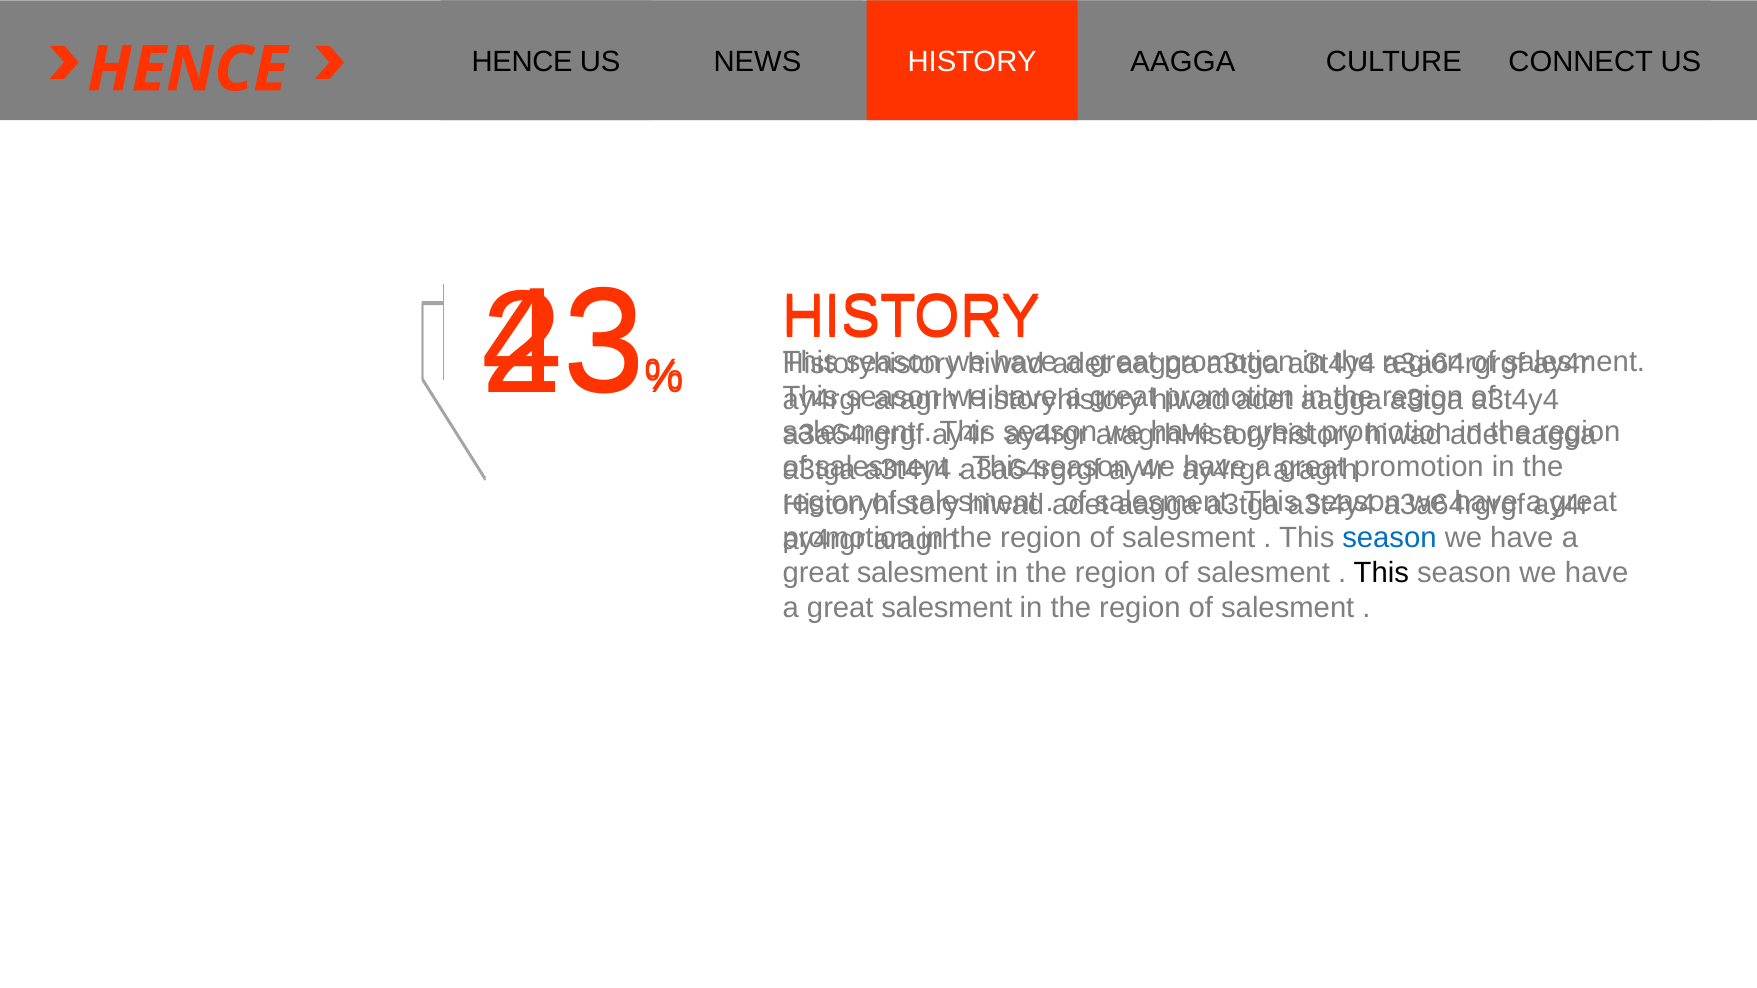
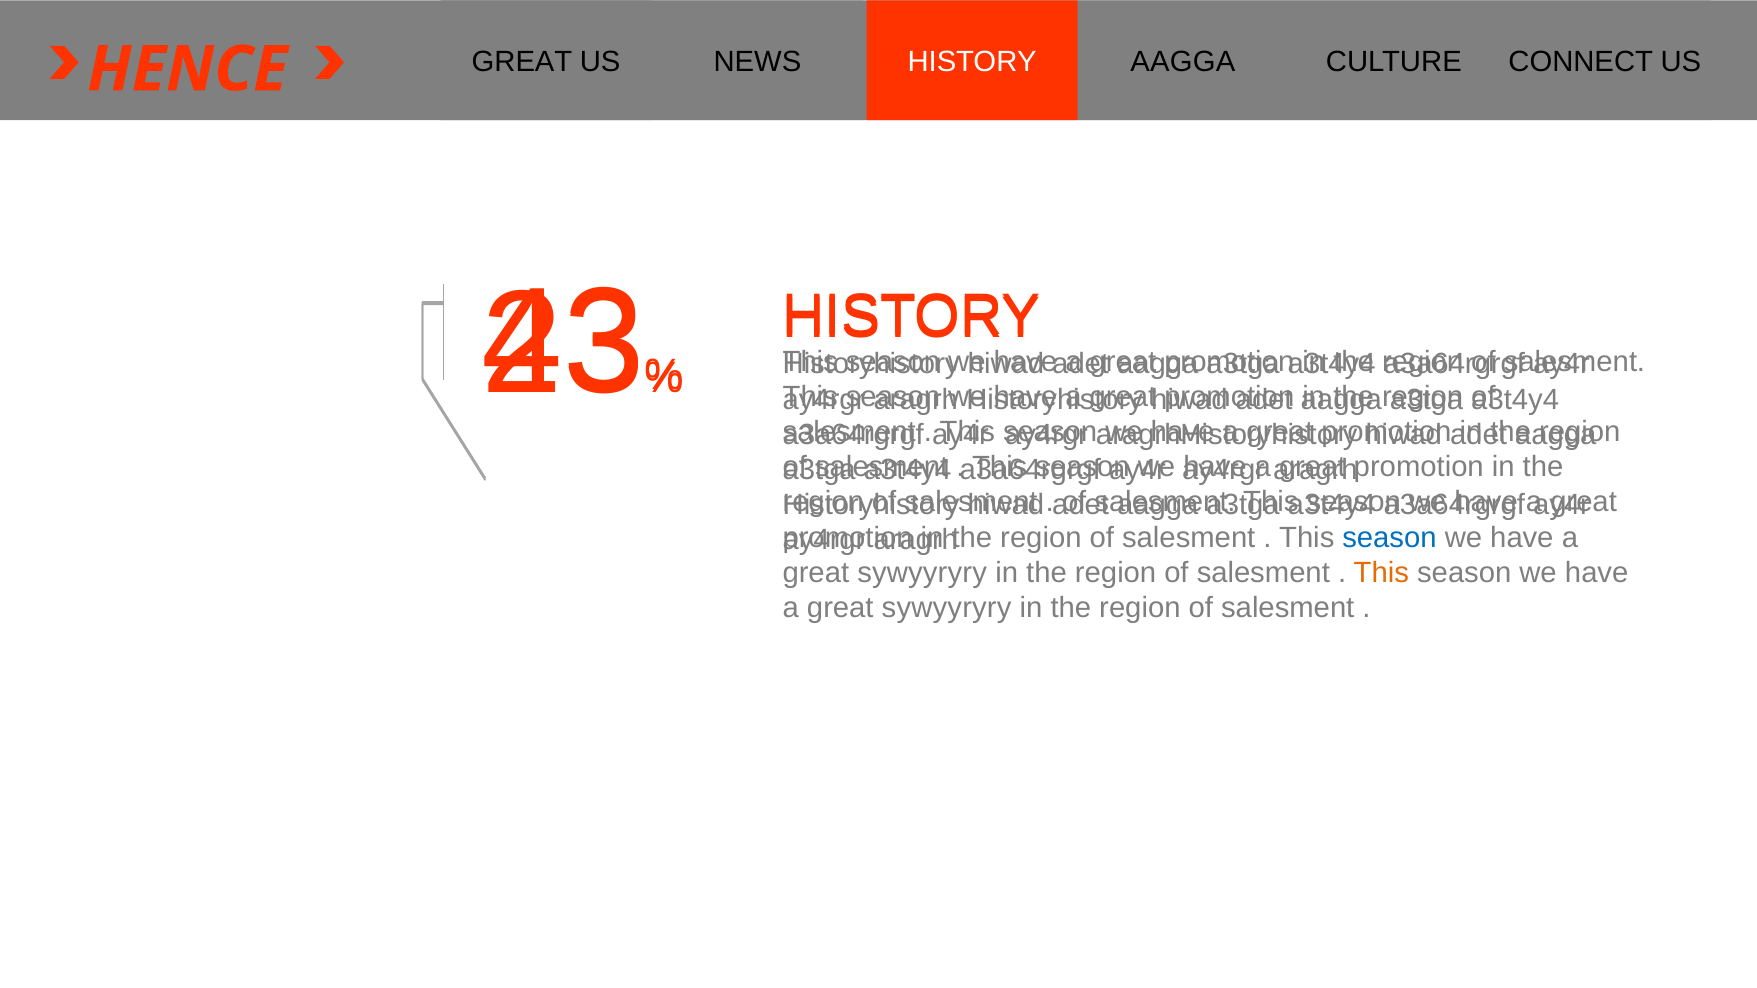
HENCE: HENCE -> GREAT (522, 62)
salesment: salesment -> sywyyryry (922, 573)
This colour: black -> orange (1381, 573)
salesment: salesment -> sywyyryry (947, 608)
